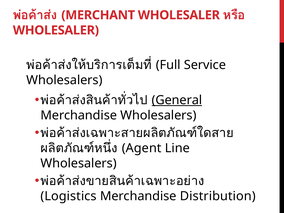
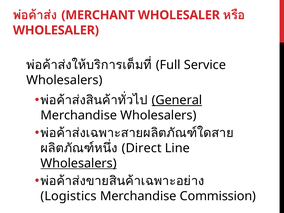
Agent: Agent -> Direct (142, 148)
Wholesalers underline: none -> present (79, 163)
Distribution: Distribution -> Commission (218, 196)
